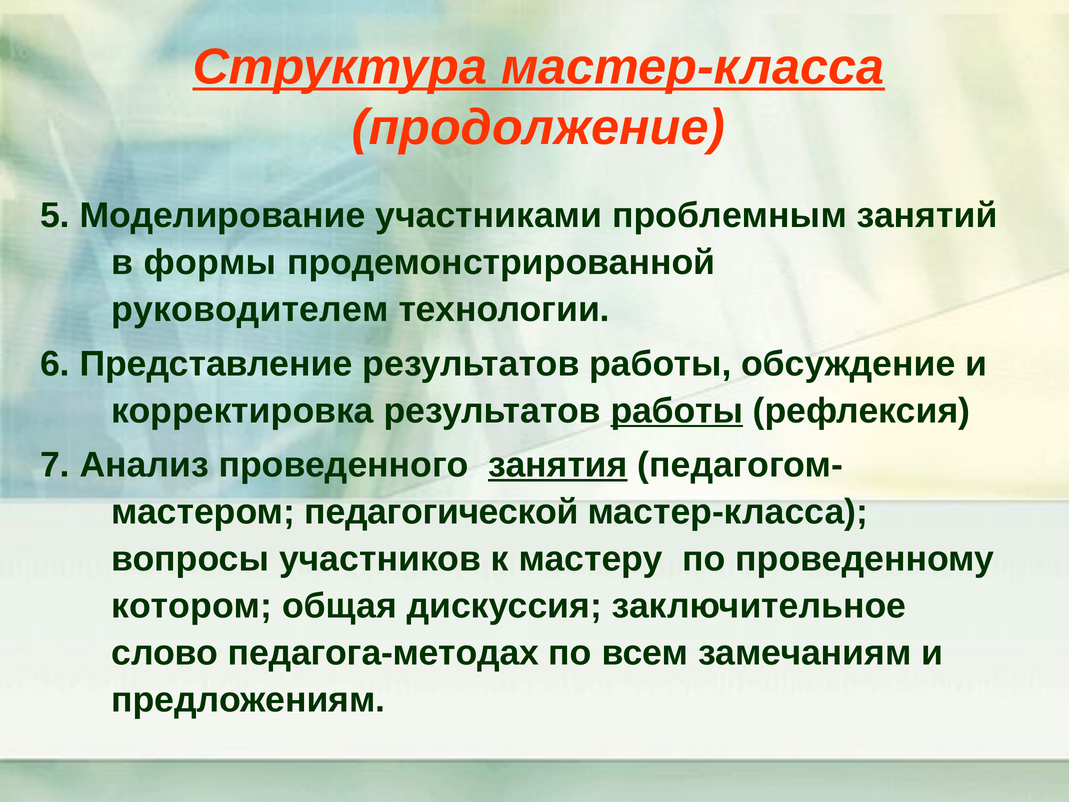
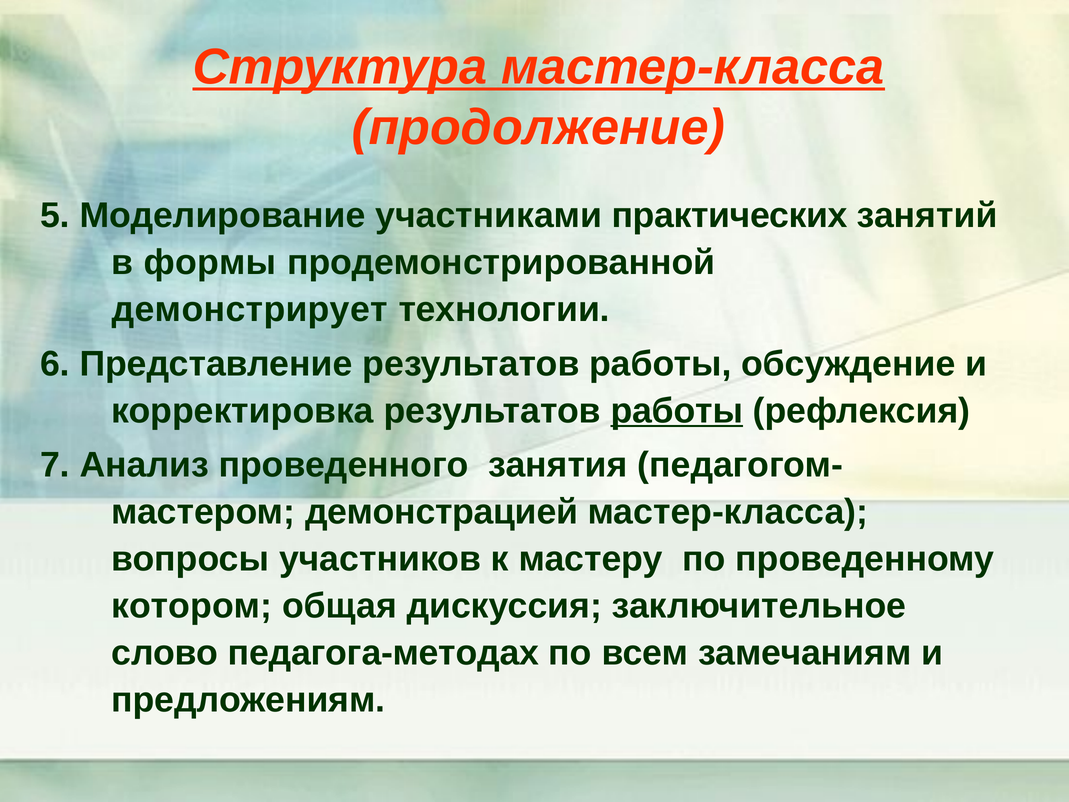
проблемным: проблемным -> практических (730, 216)
руководителем: руководителем -> демонстрирует (250, 310)
занятия underline: present -> none (558, 465)
педагогической: педагогической -> демонстрацией (442, 512)
